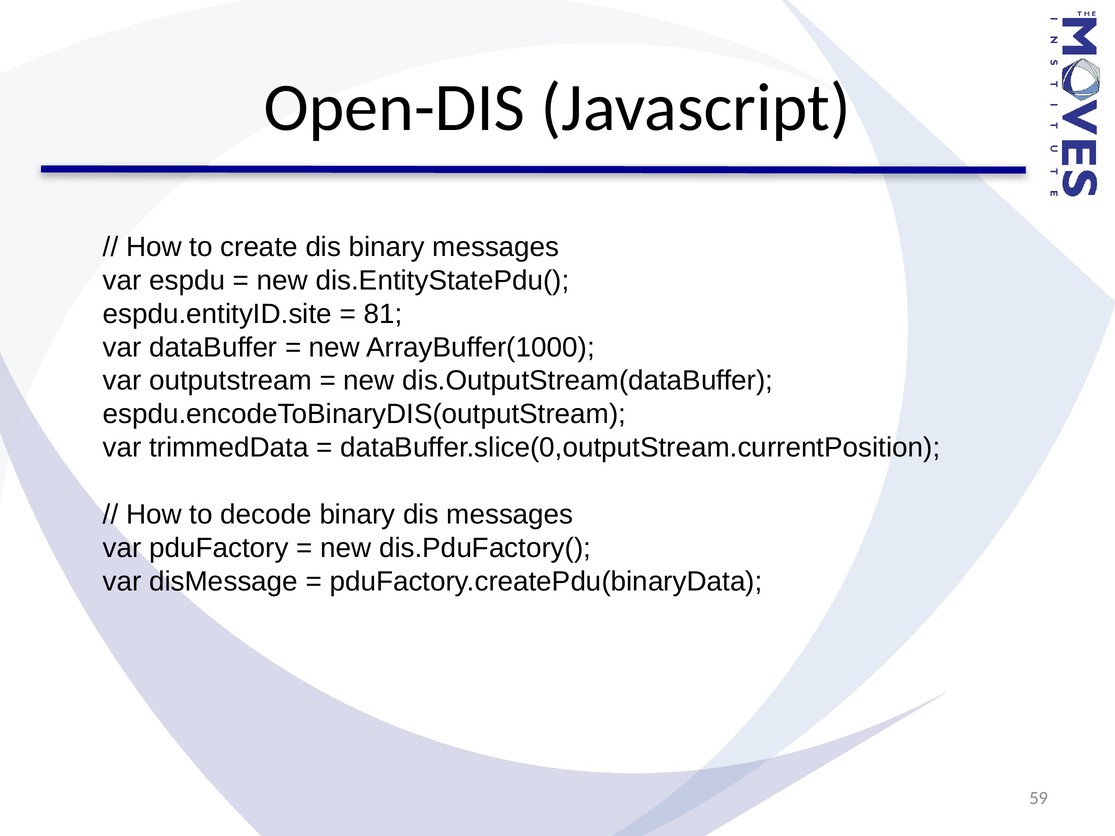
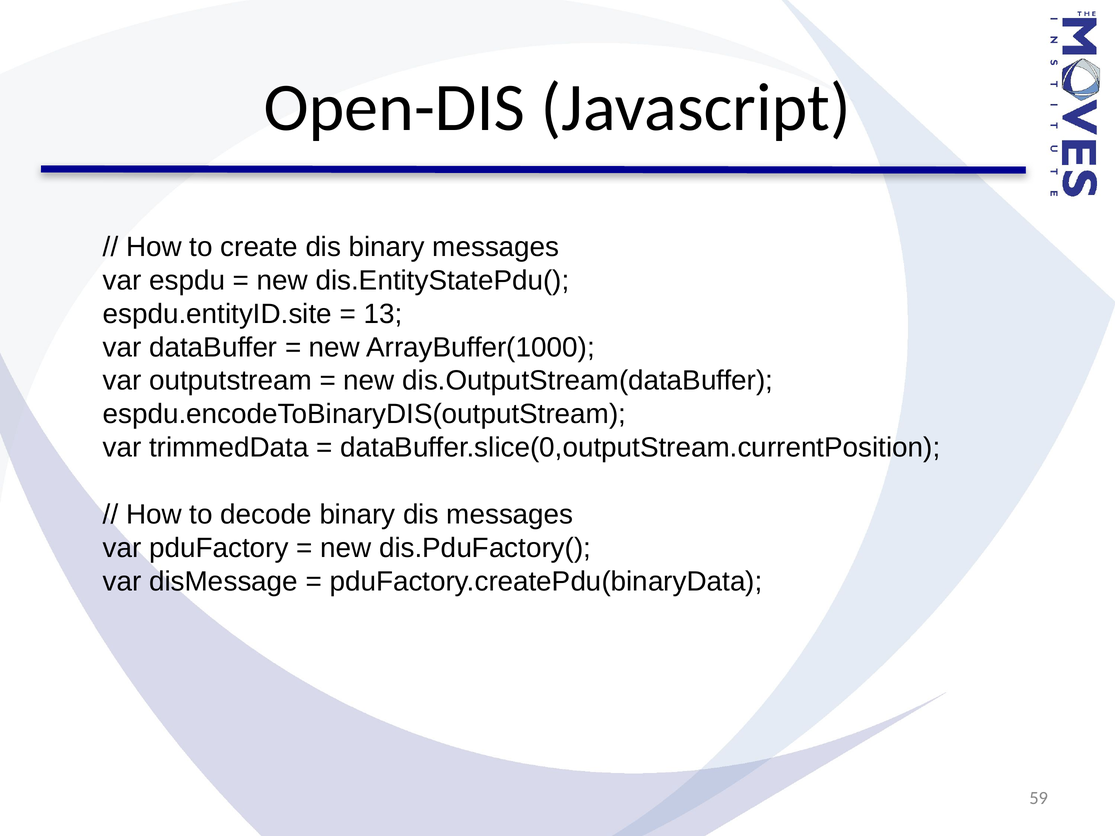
81: 81 -> 13 (383, 314)
